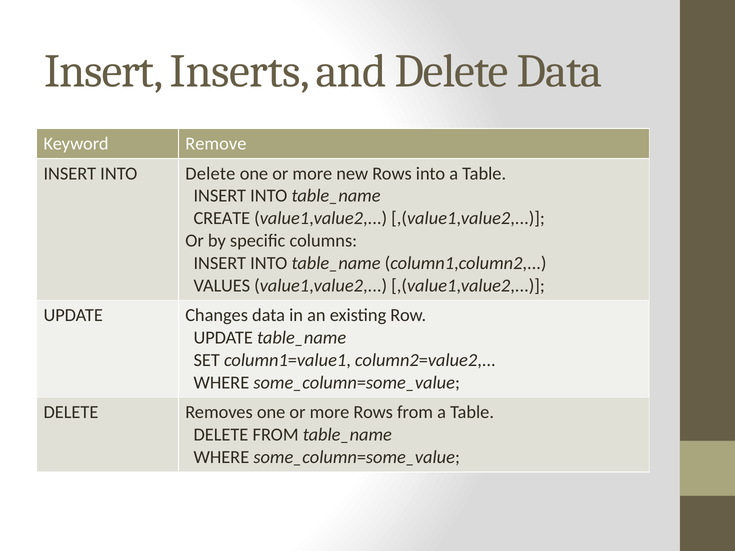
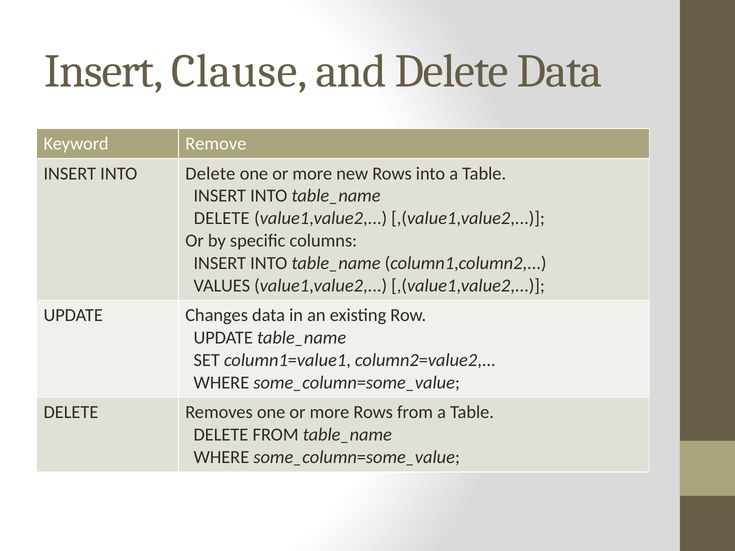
Inserts: Inserts -> Clause (239, 71)
CREATE: CREATE -> DELETE (222, 218)
